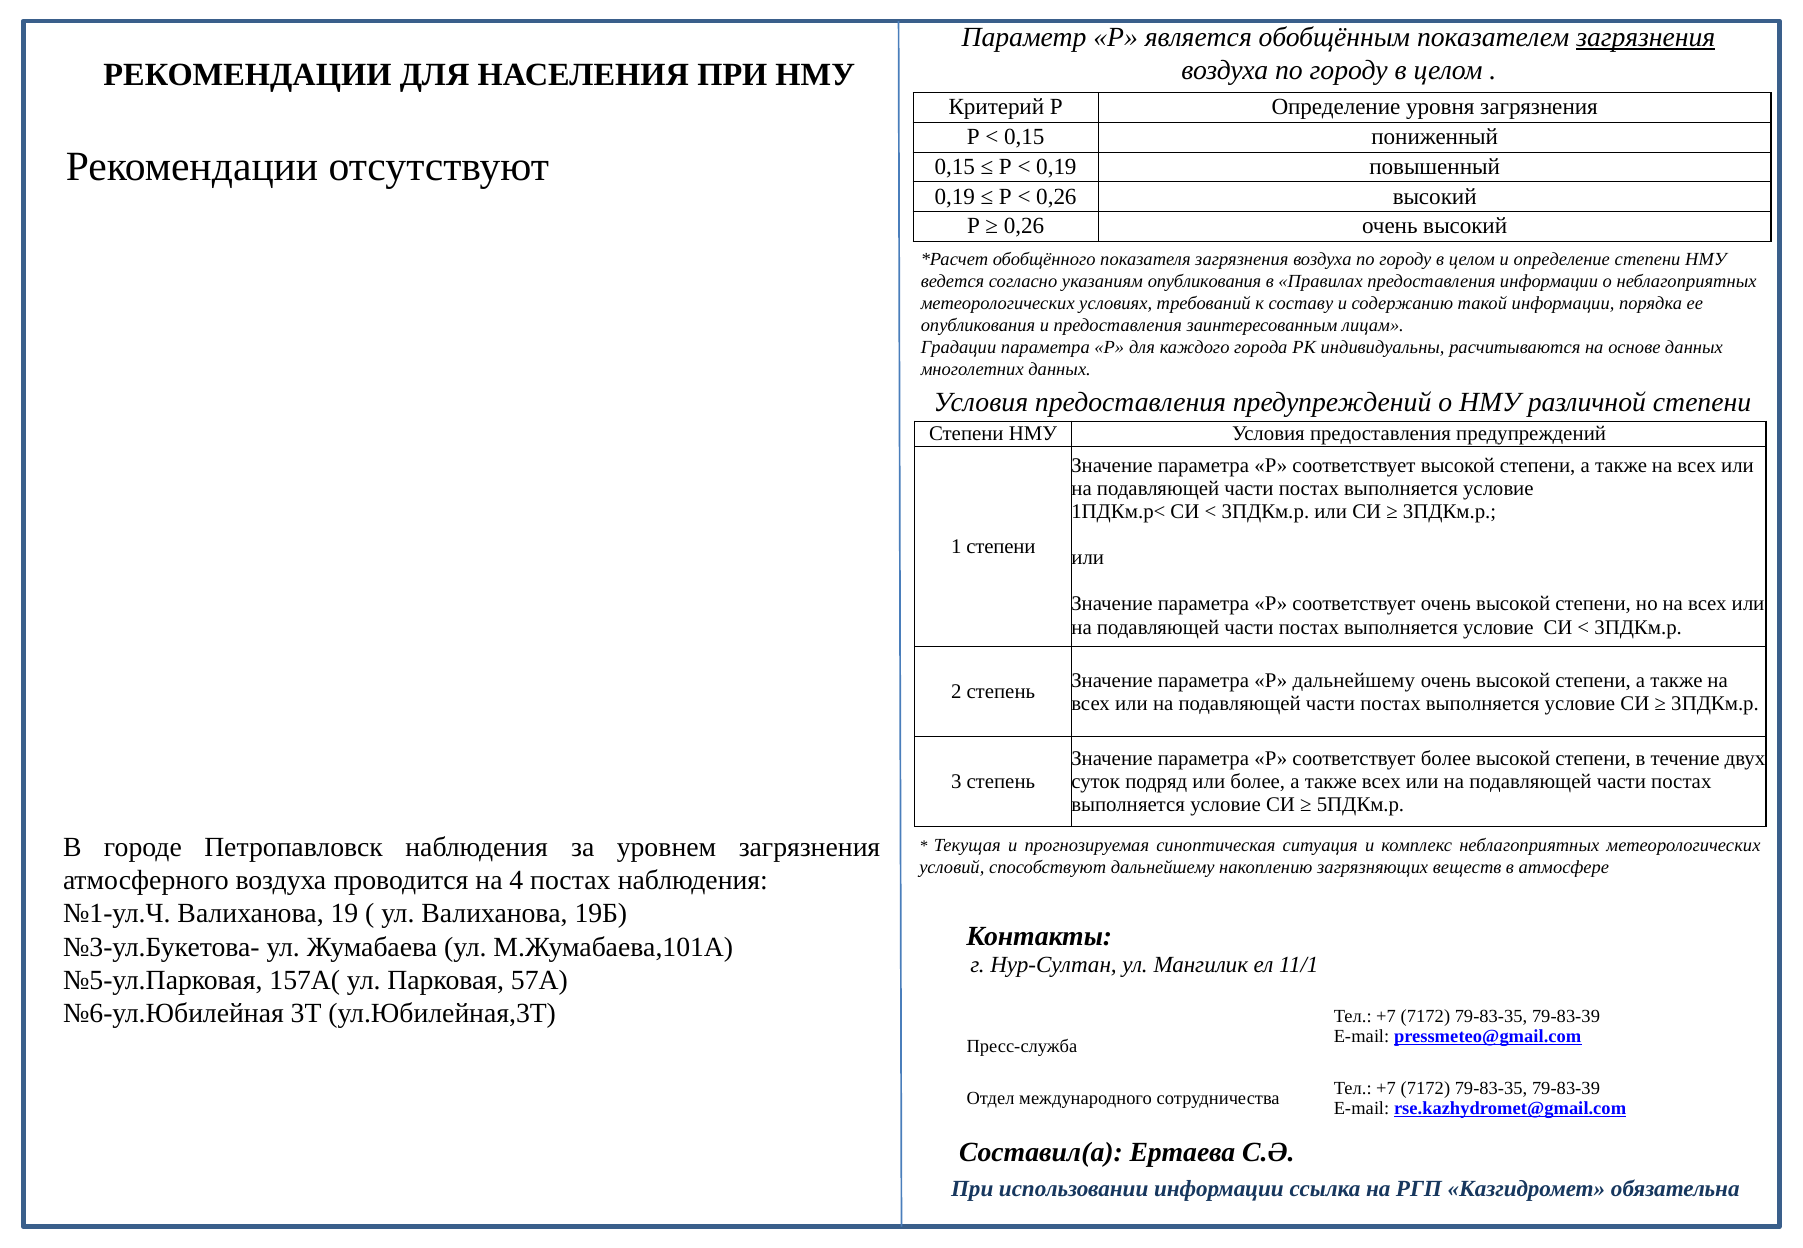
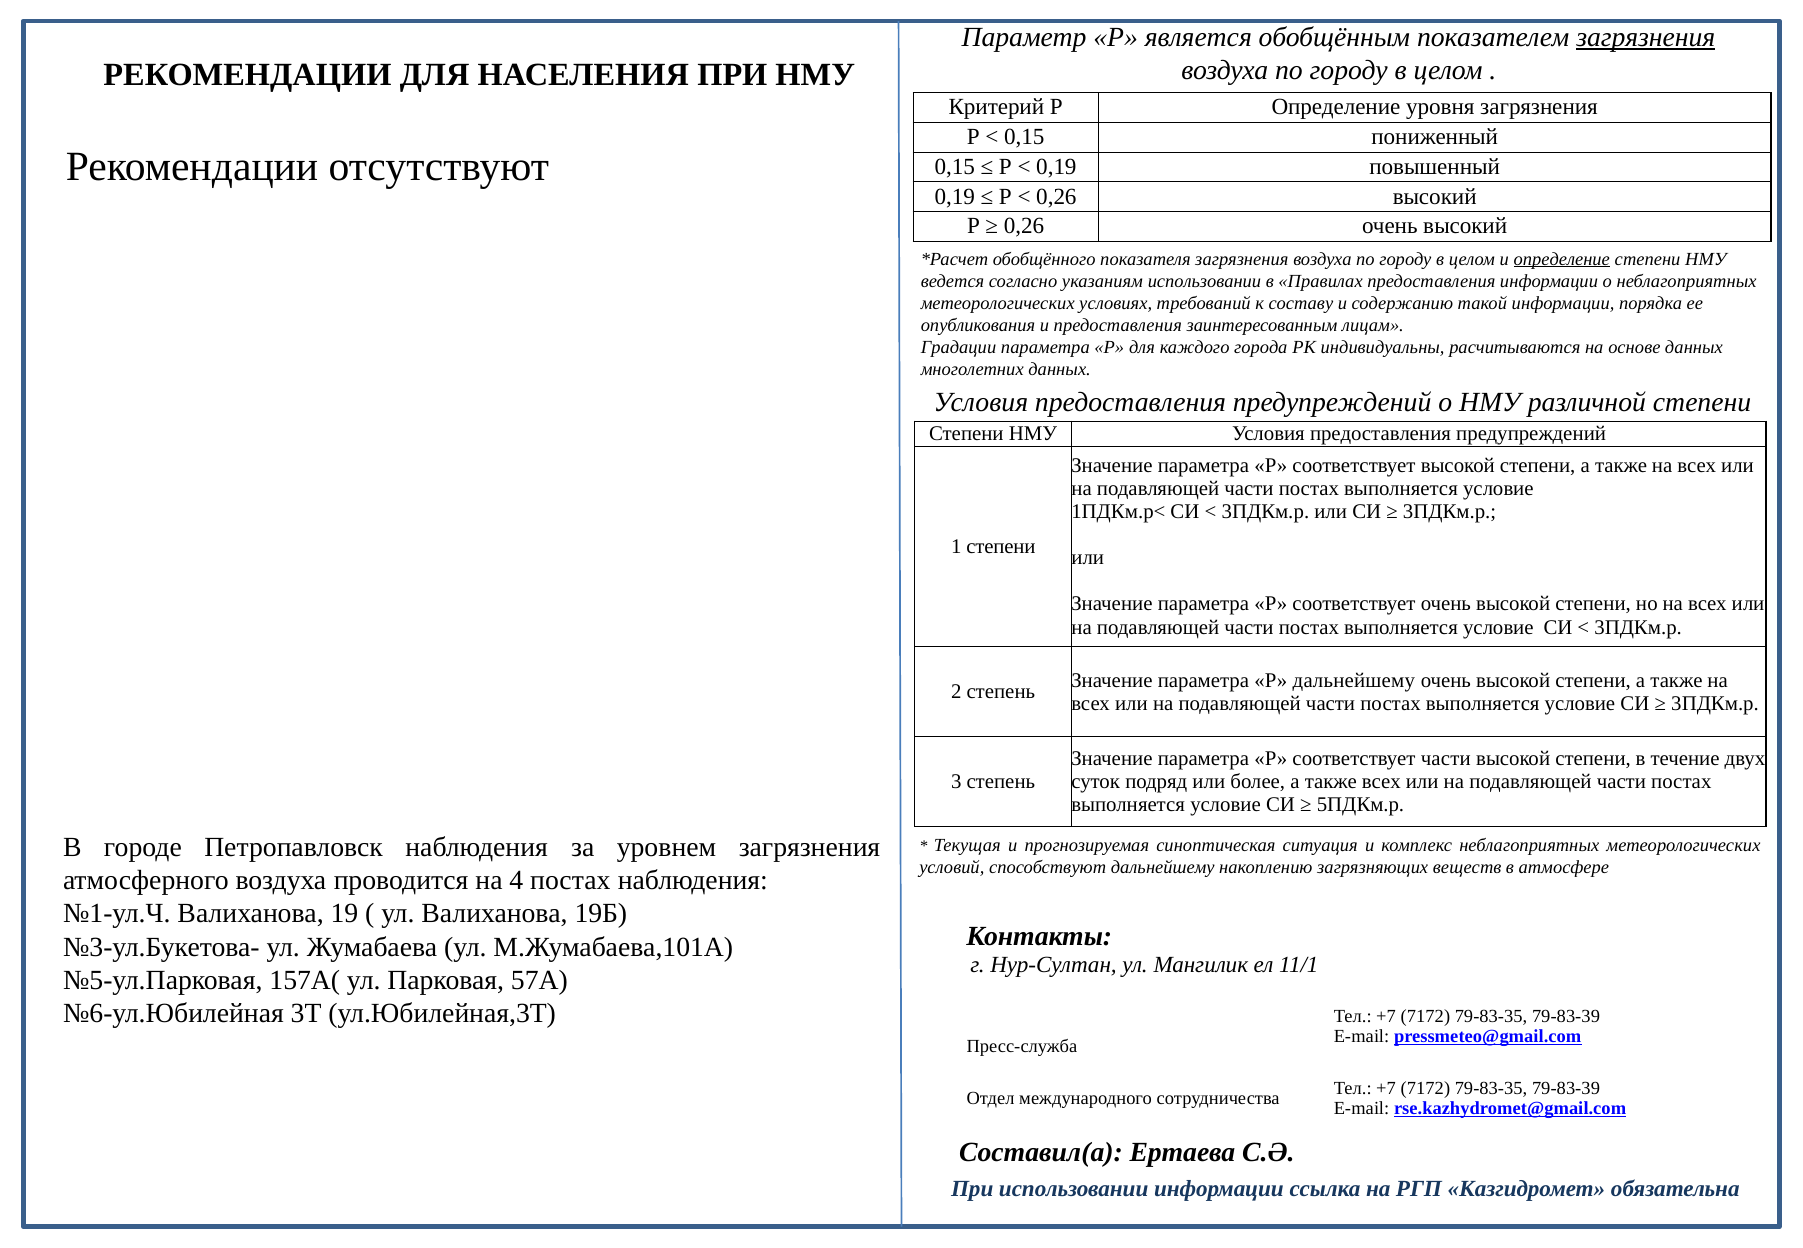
определение underline: none -> present (1562, 259)
указаниям опубликования: опубликования -> использовании (1204, 281)
соответствует более: более -> части (1446, 759)
